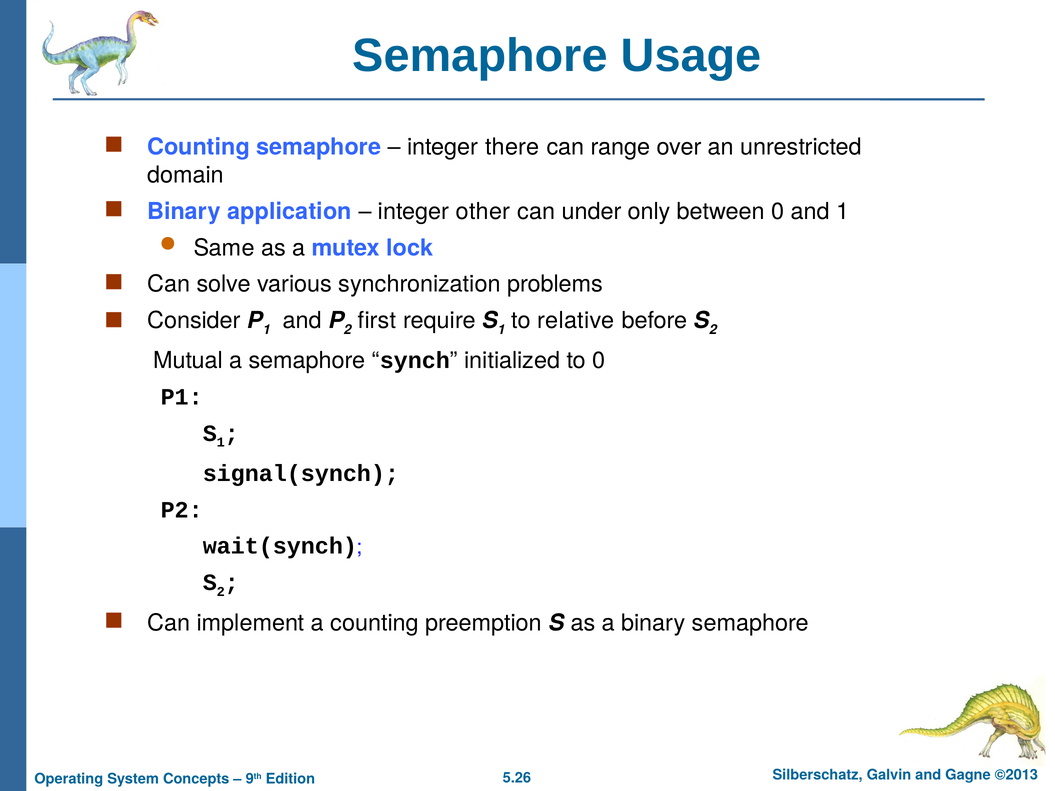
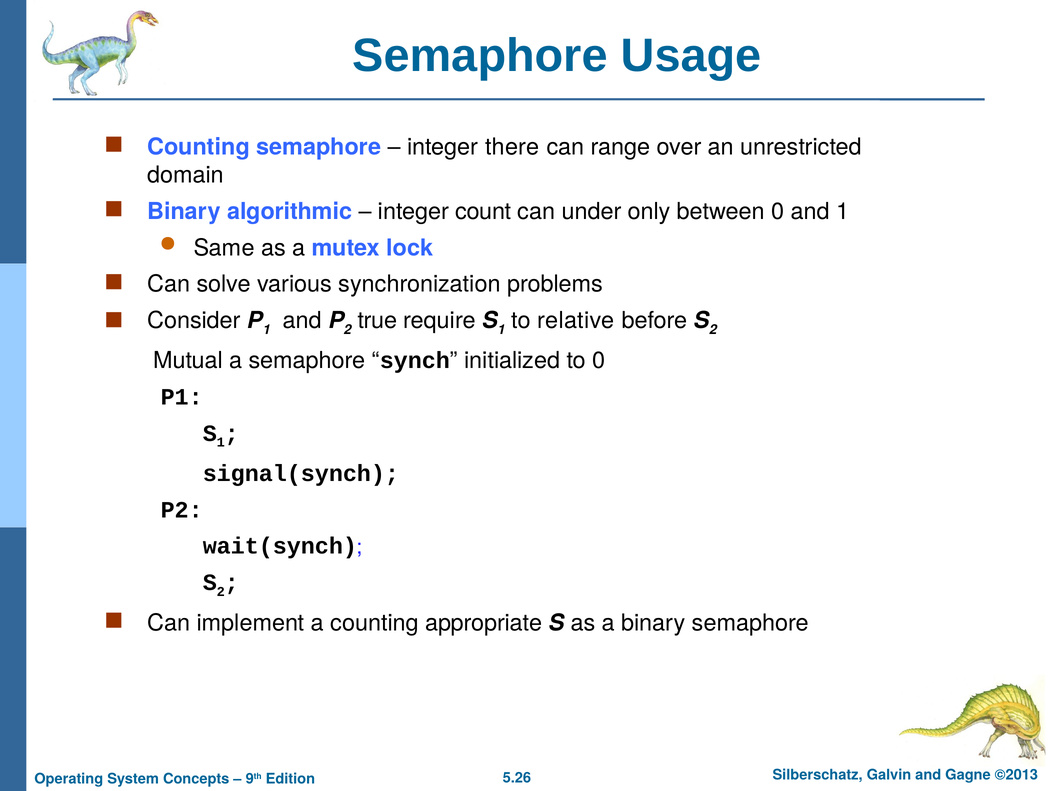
application: application -> algorithmic (290, 212)
other: other -> count (483, 212)
first: first -> true (377, 321)
preemption: preemption -> appropriate (484, 623)
